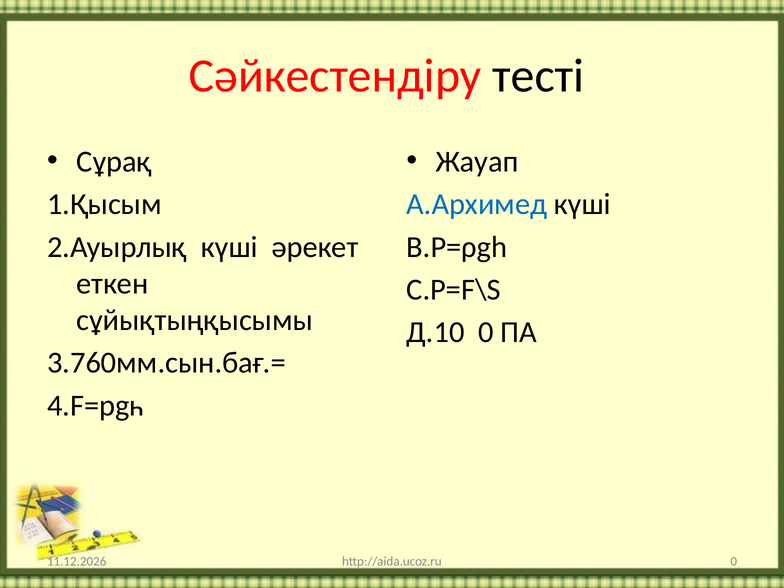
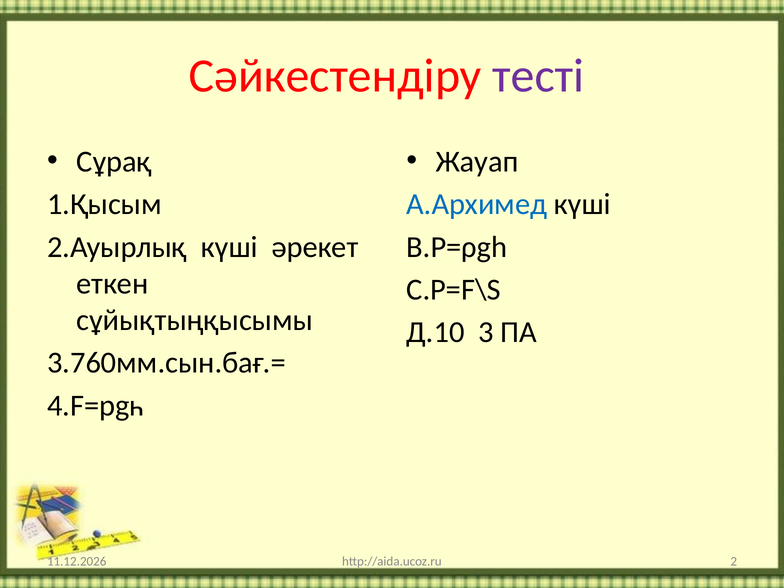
тесті colour: black -> purple (538, 76)
Д.10 0: 0 -> 3 (486, 332)
http://aida.ucoz.ru 0: 0 -> 2 (734, 561)
